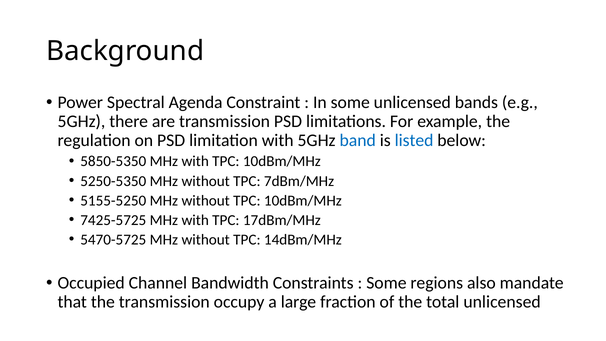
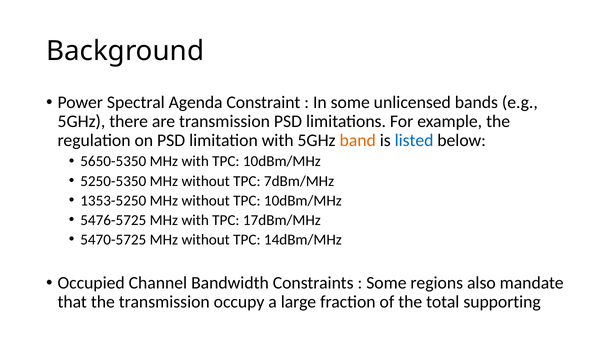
band colour: blue -> orange (358, 141)
5850-5350: 5850-5350 -> 5650-5350 (113, 161)
5155-5250: 5155-5250 -> 1353-5250 (113, 200)
7425-5725: 7425-5725 -> 5476-5725 (113, 220)
total unlicensed: unlicensed -> supporting (502, 302)
